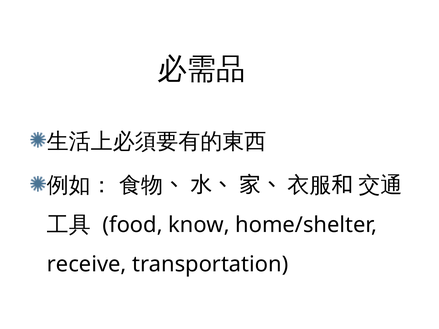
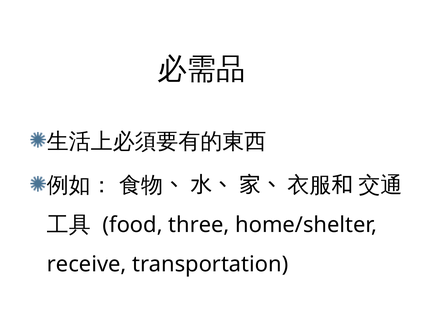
know: know -> three (199, 225)
